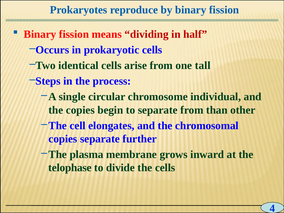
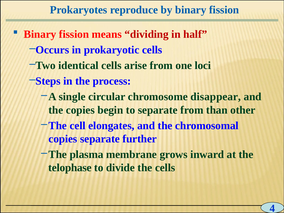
tall: tall -> loci (203, 65)
individual: individual -> disappear (216, 97)
